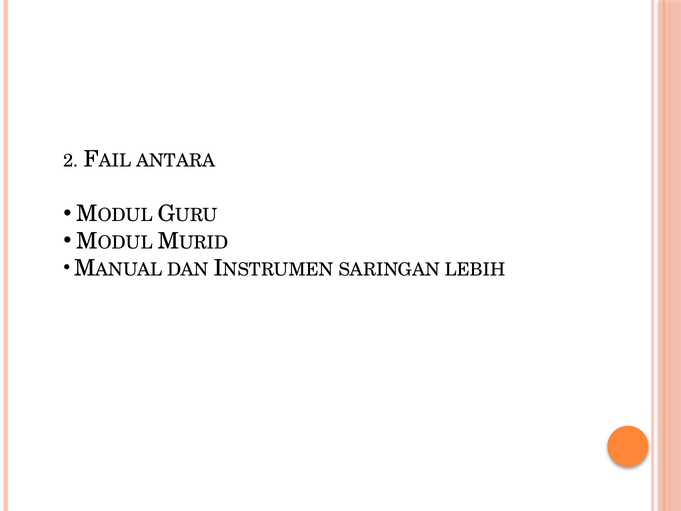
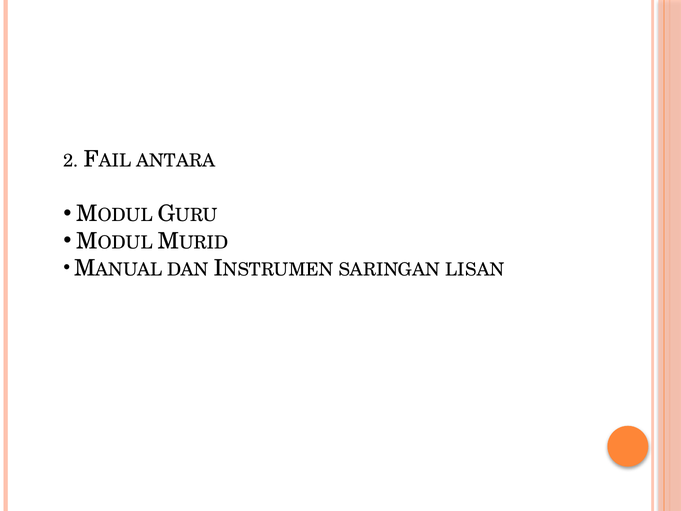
LEBIH: LEBIH -> LISAN (475, 270)
